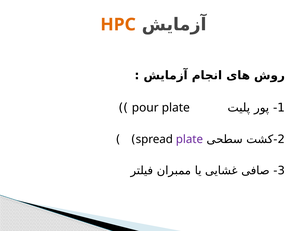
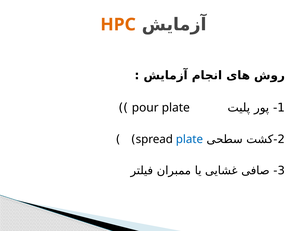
plate colour: purple -> blue (189, 139)
